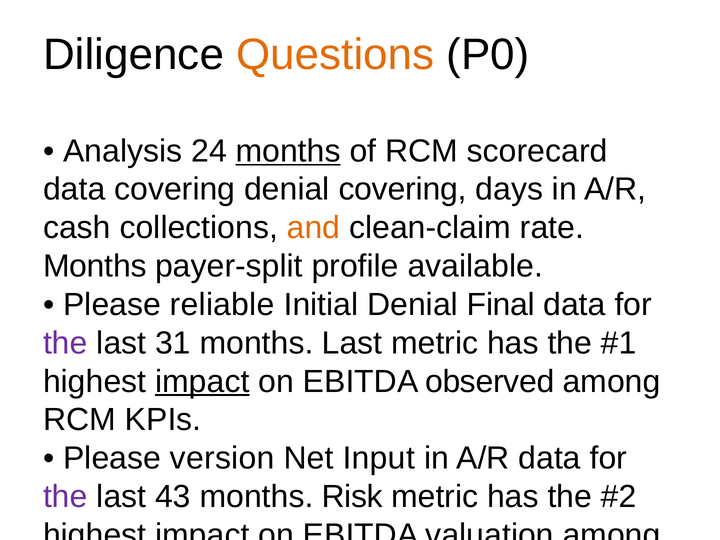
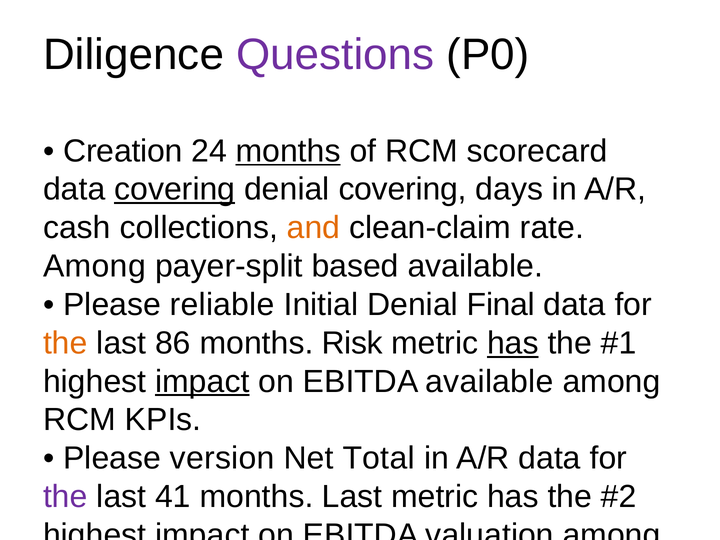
Questions colour: orange -> purple (335, 55)
Analysis: Analysis -> Creation (123, 151)
covering underline: none -> present (175, 189)
Months: Months -> Among (94, 266)
profile: profile -> based (355, 266)
the colour: purple -> orange (65, 343)
31: 31 -> 86 (173, 343)
months Last: Last -> Risk (352, 343)
has underline: none -> present (513, 343)
EBITDA observed: observed -> available (489, 381)
Input: Input -> Total (379, 458)
43: 43 -> 41 (173, 497)
months Risk: Risk -> Last (352, 497)
